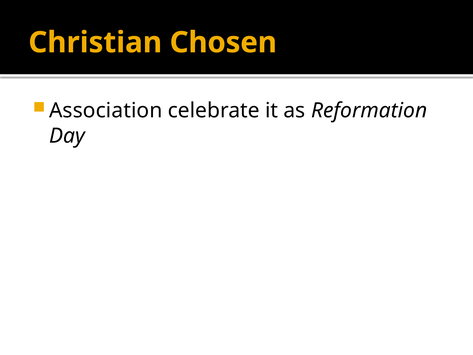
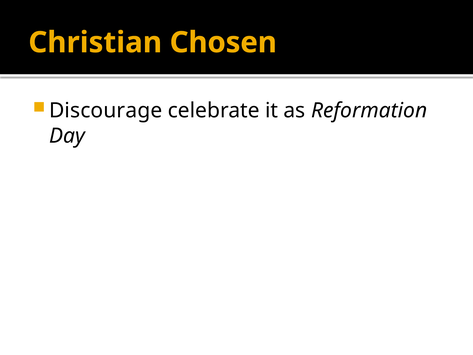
Association: Association -> Discourage (106, 111)
